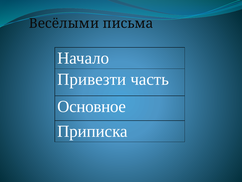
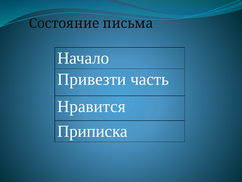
Весёлыми: Весёлыми -> Состояние (64, 23)
Основное: Основное -> Нравится (91, 106)
